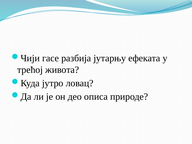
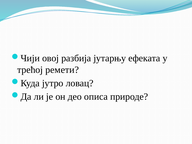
гасе: гасе -> овој (51, 58)
живота: живота -> ремети (62, 70)
